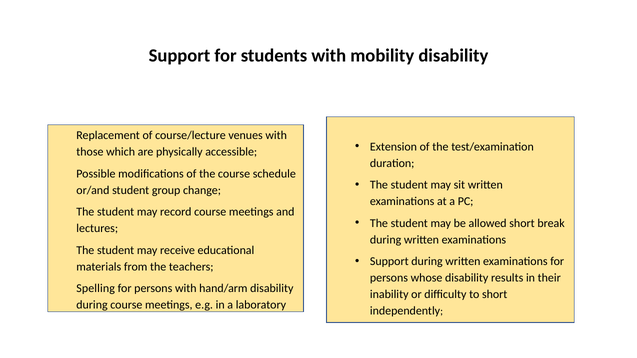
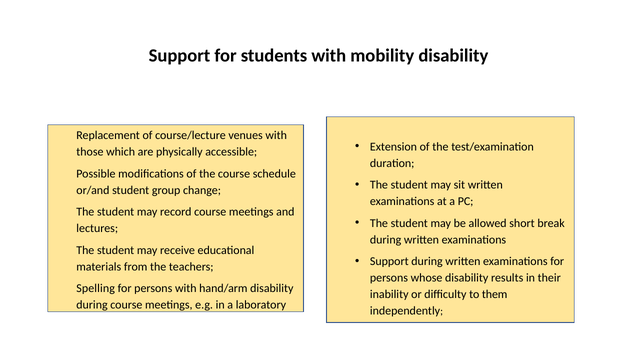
to short: short -> them (495, 295)
